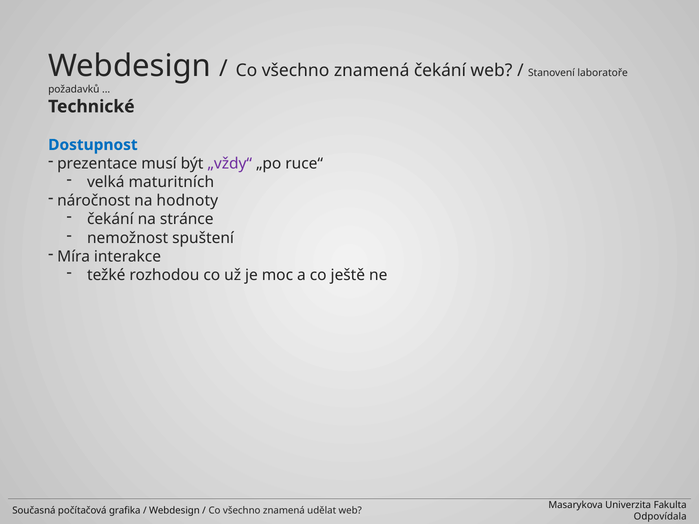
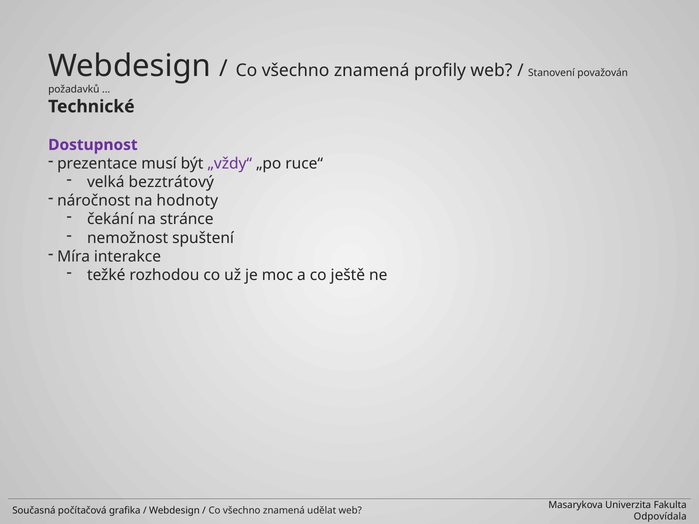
znamená čekání: čekání -> profily (440, 71)
laboratoře: laboratoře -> považován (603, 73)
Dostupnost colour: blue -> purple (93, 145)
maturitních: maturitních -> bezztrátový (171, 182)
